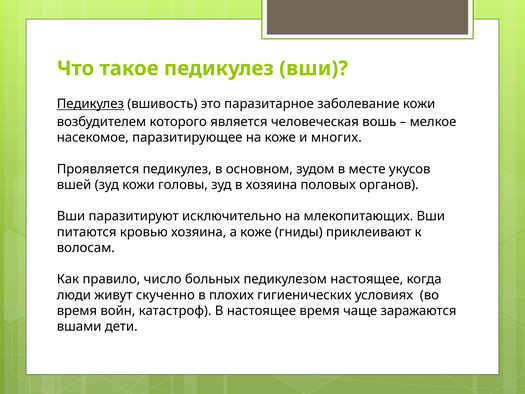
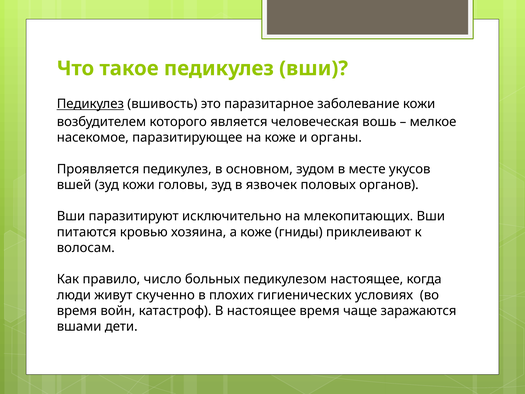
многих: многих -> органы (336, 137)
в хозяина: хозяина -> язвочек (271, 185)
